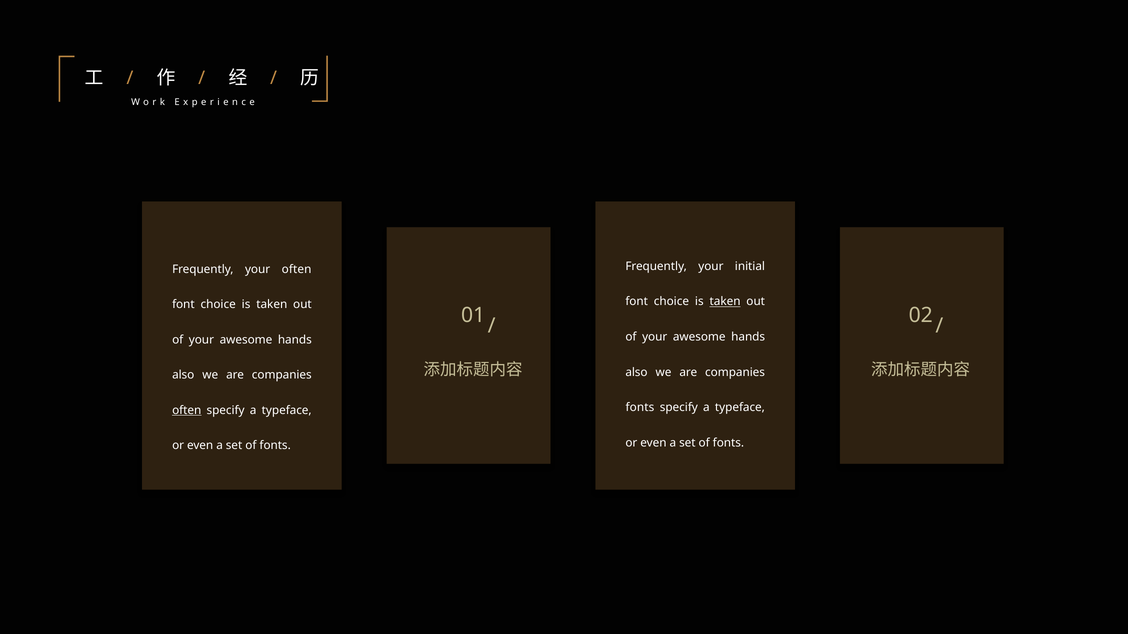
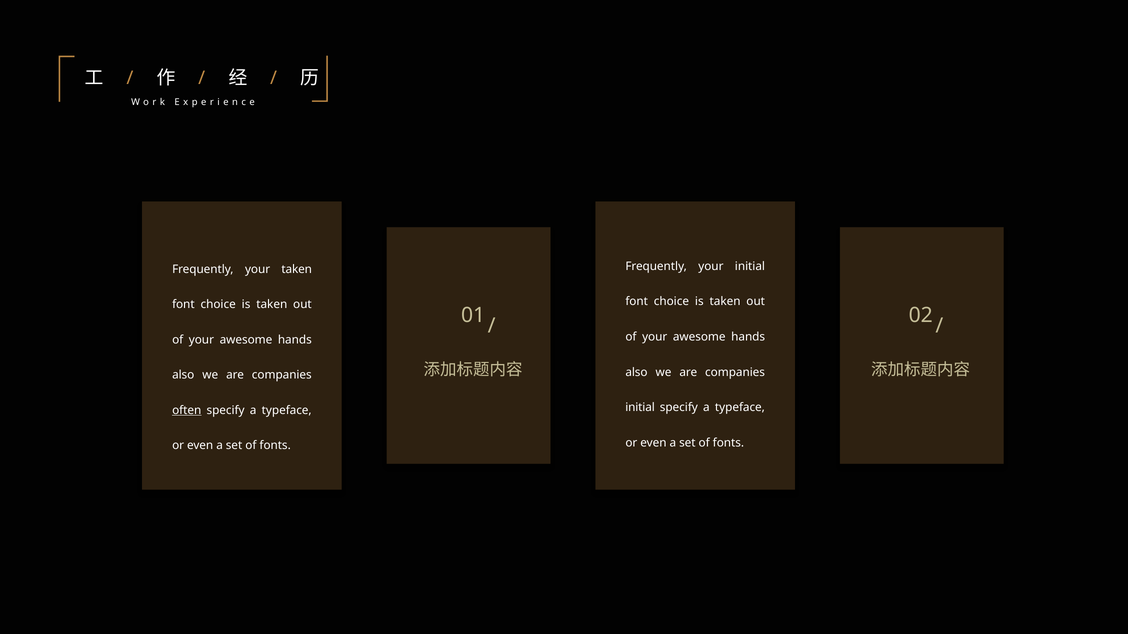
your often: often -> taken (297, 269)
taken underline: present -> none (725, 302)
fonts: fonts -> initial (640, 408)
